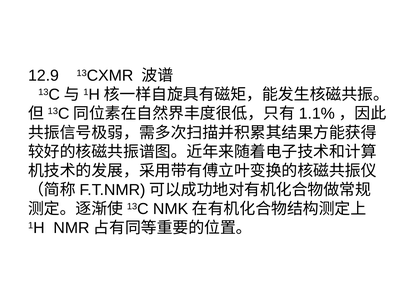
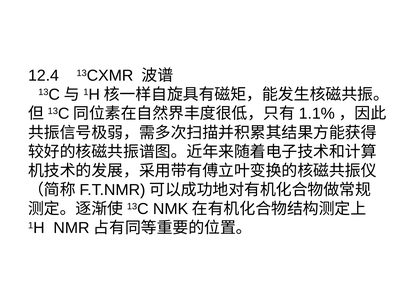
12.9: 12.9 -> 12.4 (43, 76)
